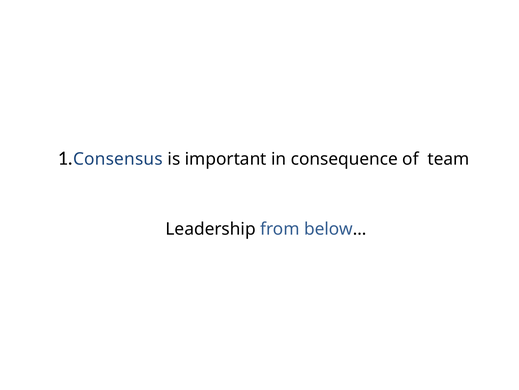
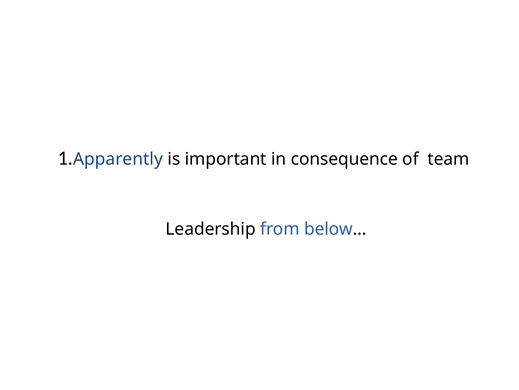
Consensus: Consensus -> Apparently (118, 159)
